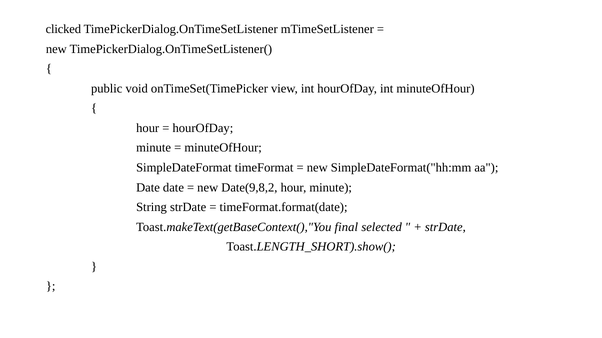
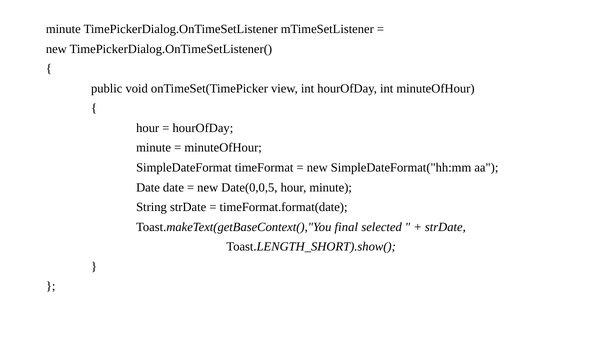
clicked: clicked -> minute (63, 29)
Date(9,8,2: Date(9,8,2 -> Date(0,0,5 (249, 188)
